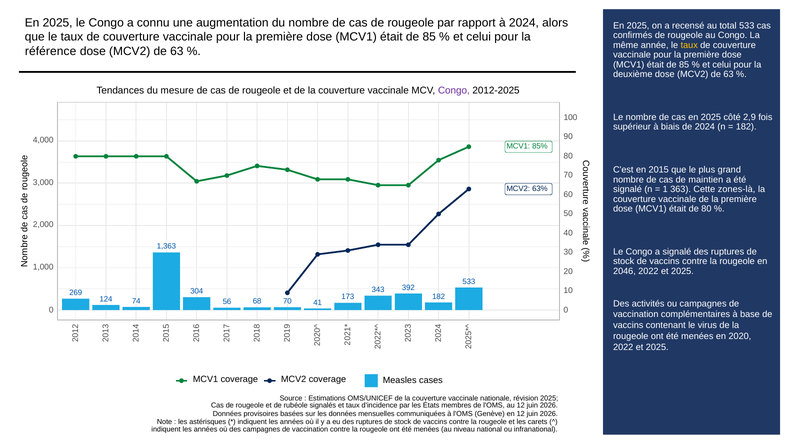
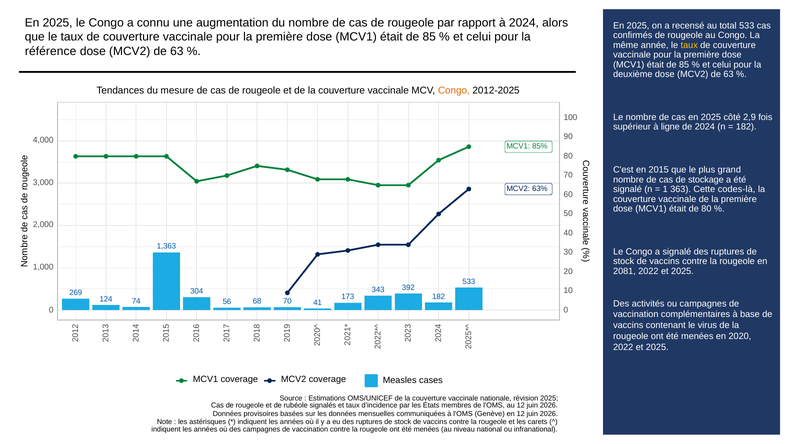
Congo colour: purple -> orange (454, 91)
biais: biais -> ligne (670, 127)
maintien: maintien -> stockage (706, 180)
zones-là: zones-là -> codes-là (737, 189)
2046: 2046 -> 2081 (624, 271)
